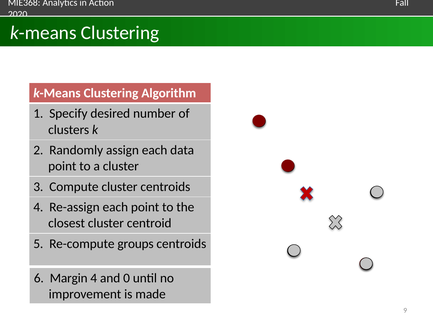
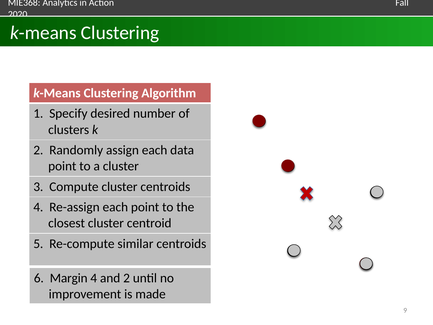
groups: groups -> similar (135, 244)
and 0: 0 -> 2 (127, 278)
